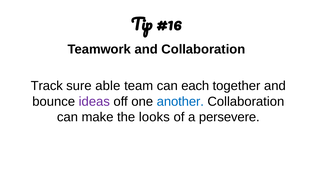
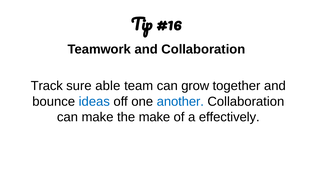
each: each -> grow (195, 86)
ideas colour: purple -> blue (94, 102)
the looks: looks -> make (154, 117)
persevere: persevere -> effectively (229, 117)
